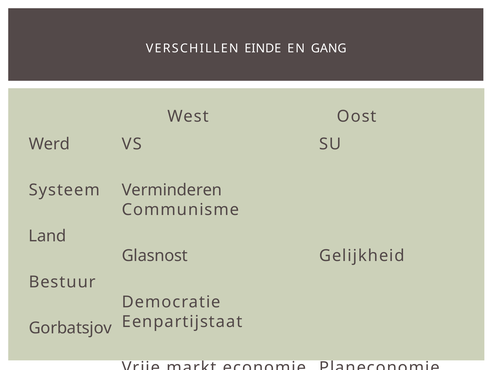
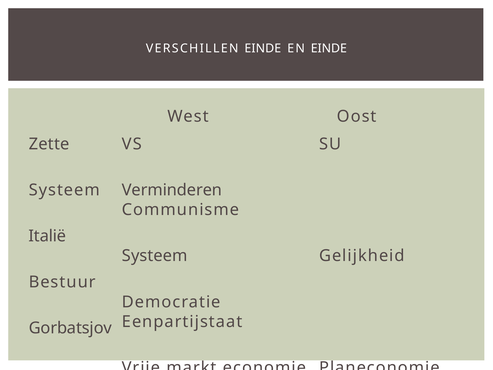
EN GANG: GANG -> EINDE (329, 48)
Werd: Werd -> Zette (49, 144)
Land: Land -> Italië (47, 236)
Glasnost: Glasnost -> Systeem (155, 256)
